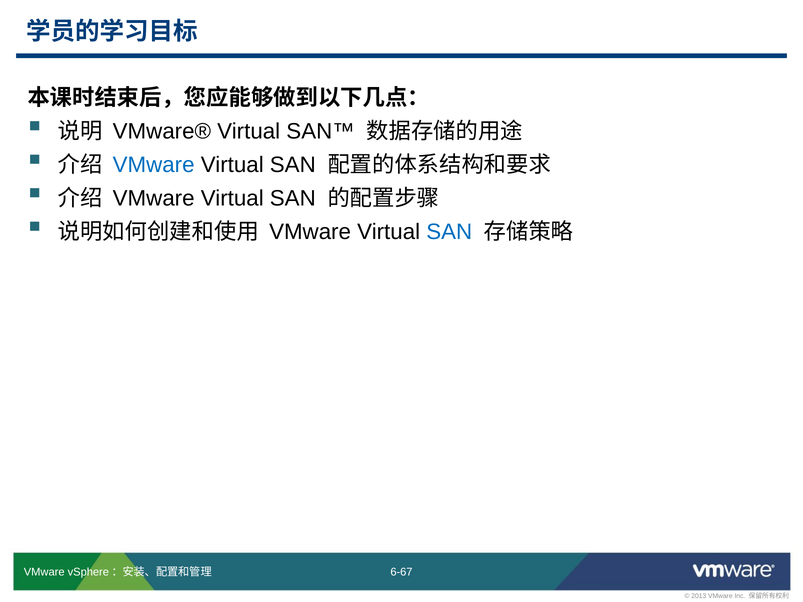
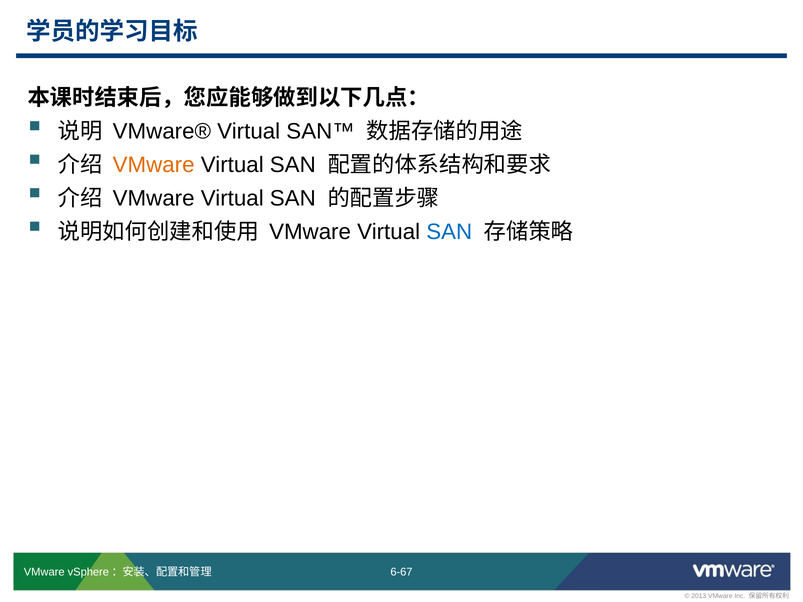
VMware colour: blue -> orange (154, 165)
